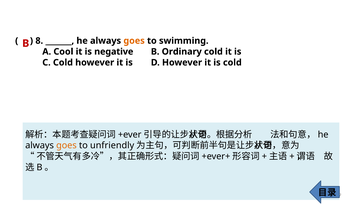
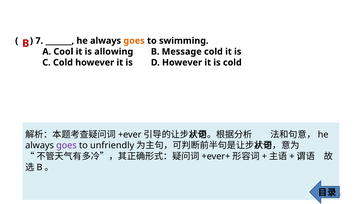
8: 8 -> 7 (39, 41)
negative: negative -> allowing (114, 52)
Ordinary: Ordinary -> Message (182, 52)
goes colour: orange -> purple (66, 145)
